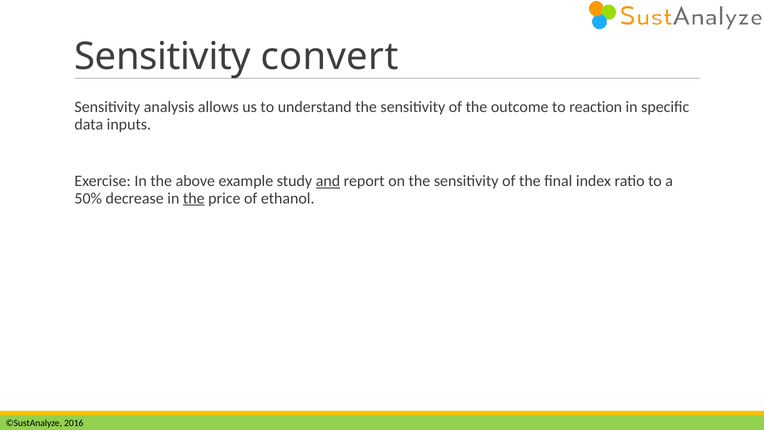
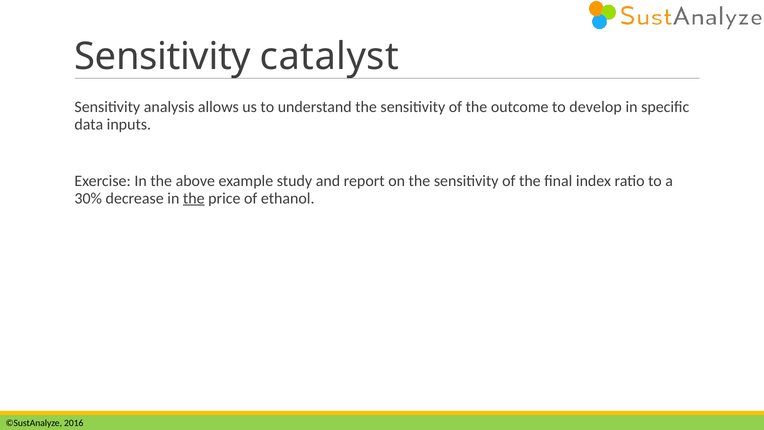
convert: convert -> catalyst (329, 56)
reaction: reaction -> develop (596, 107)
and underline: present -> none (328, 181)
50%: 50% -> 30% (88, 198)
